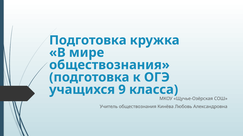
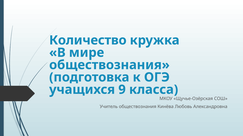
Подготовка: Подготовка -> Количество (88, 40)
